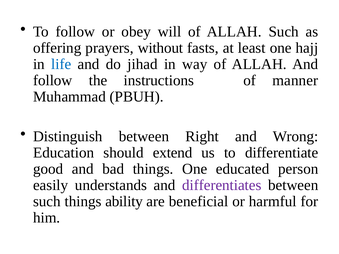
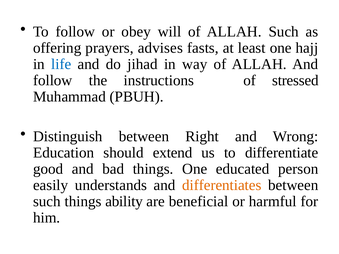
without: without -> advises (160, 48)
manner: manner -> stressed (295, 80)
differentiates colour: purple -> orange (222, 185)
